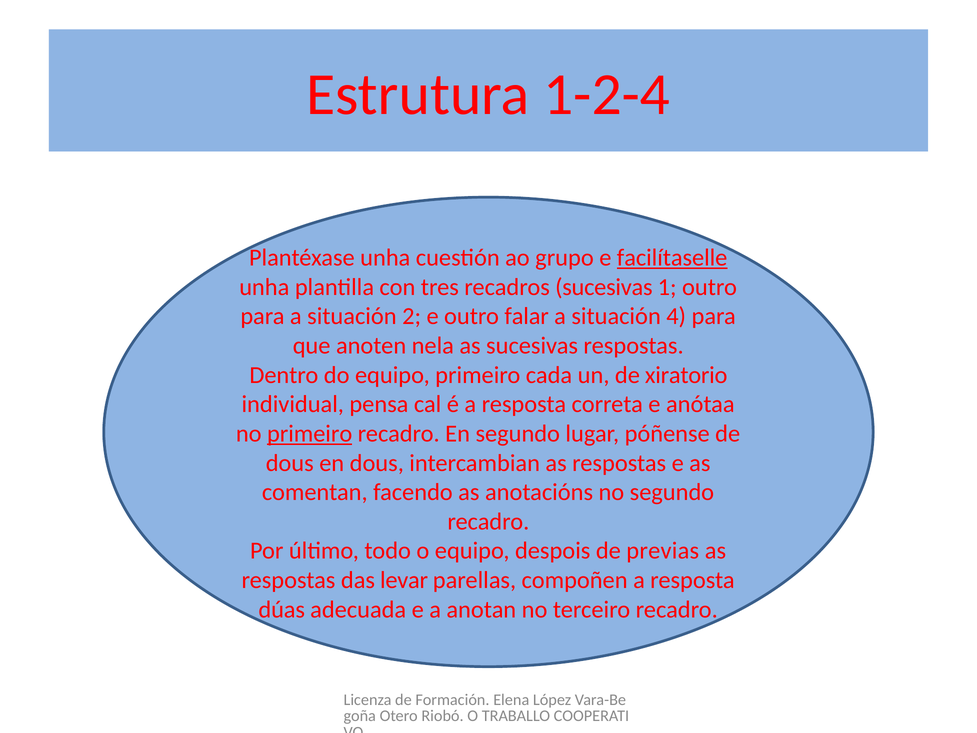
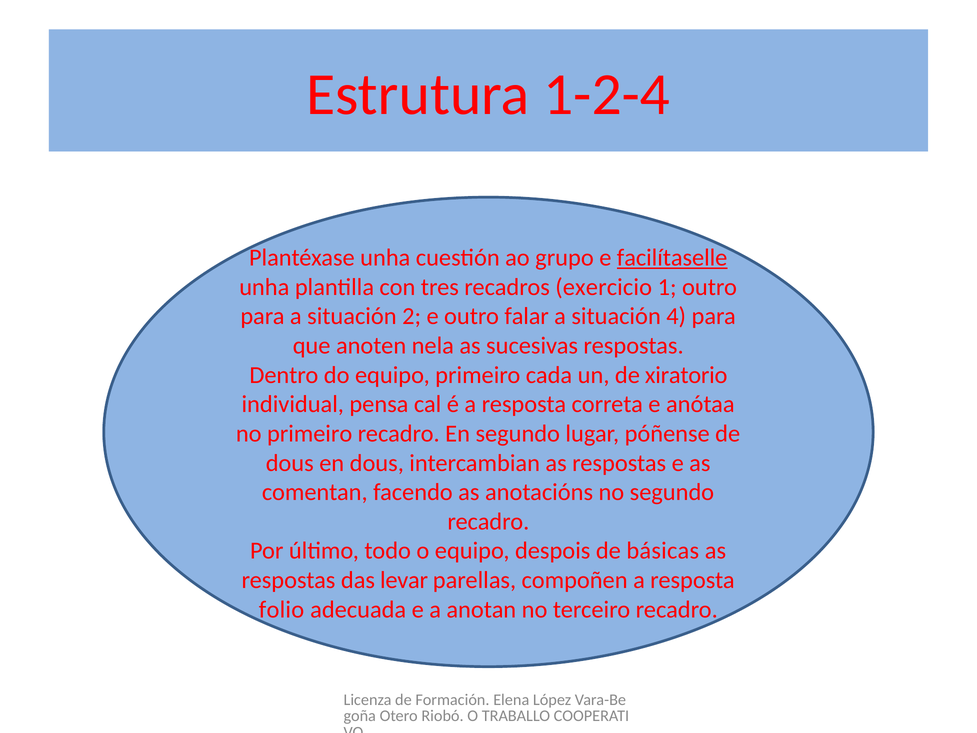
recadros sucesivas: sucesivas -> exercicio (604, 287)
primeiro underline: present -> none (310, 433)
previas: previas -> básicas (663, 551)
dúas: dúas -> folio (282, 609)
